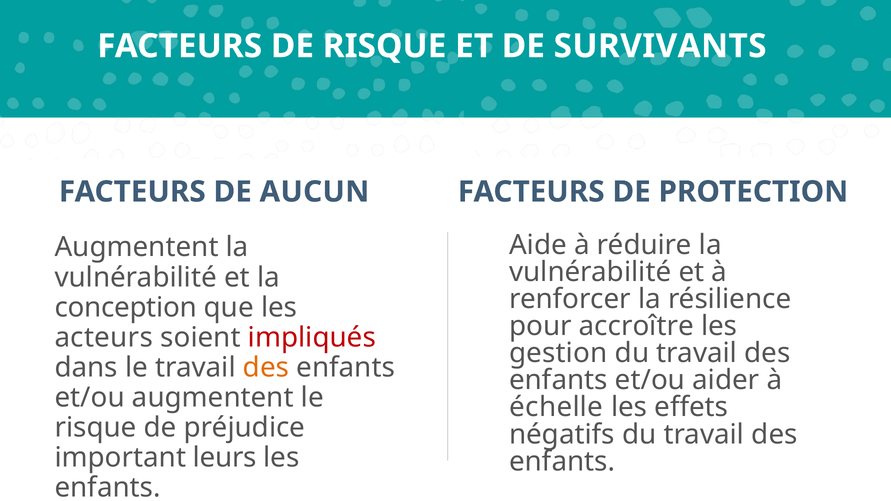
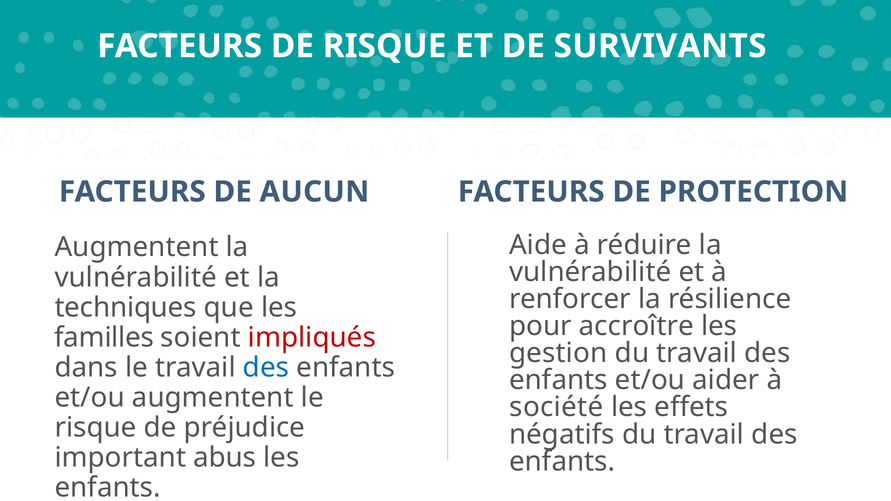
conception: conception -> techniques (126, 308)
acteurs: acteurs -> familles (104, 338)
des colour: orange -> blue (266, 368)
échelle: échelle -> société (556, 407)
leurs: leurs -> abus (225, 458)
